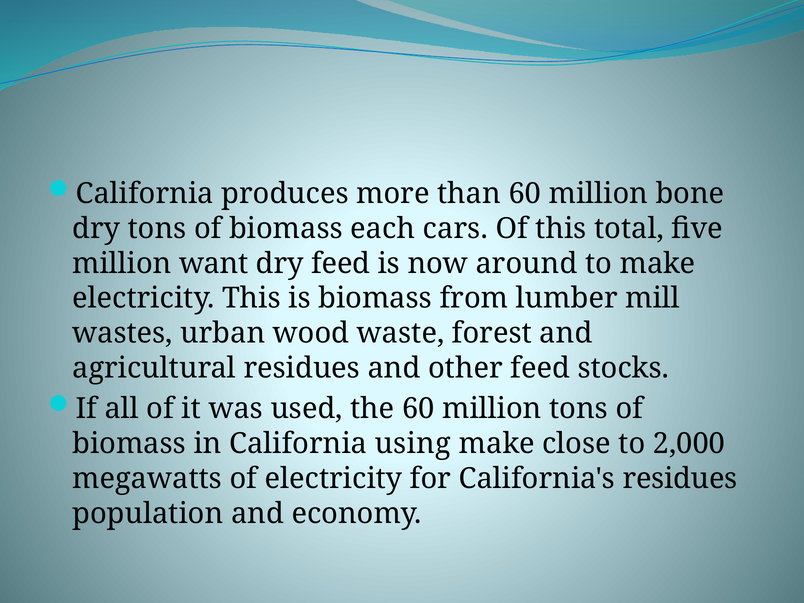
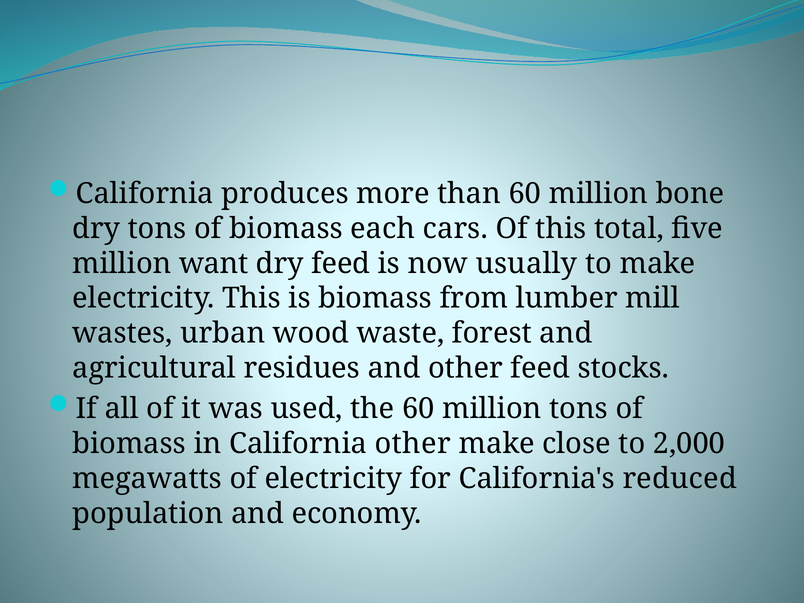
around: around -> usually (526, 263)
California using: using -> other (413, 444)
California's residues: residues -> reduced (680, 479)
